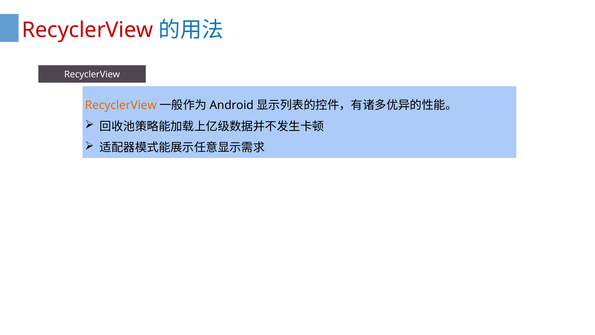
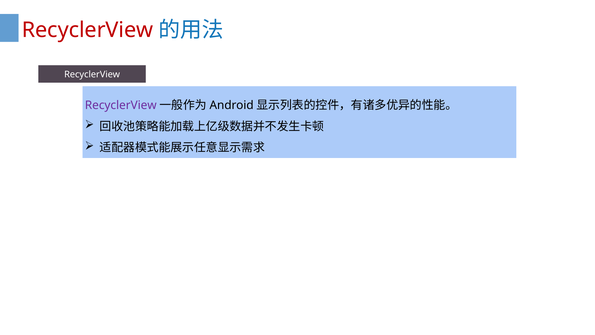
RecyclerView colour: orange -> purple (121, 105)
